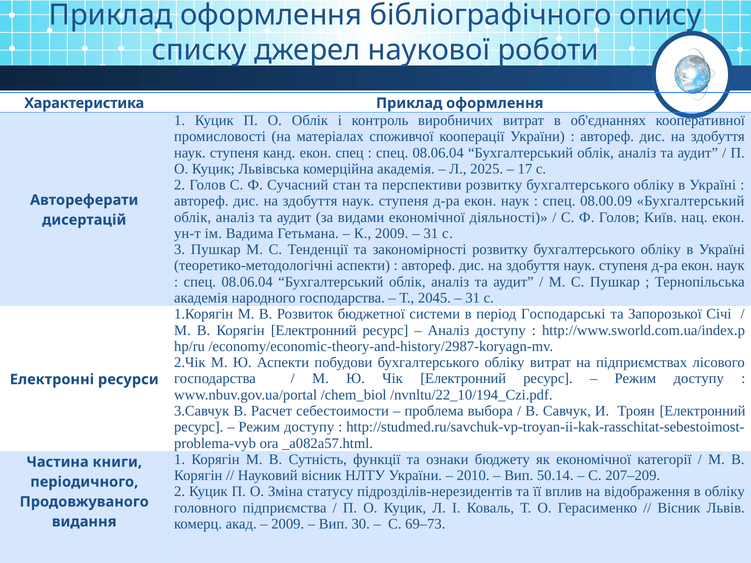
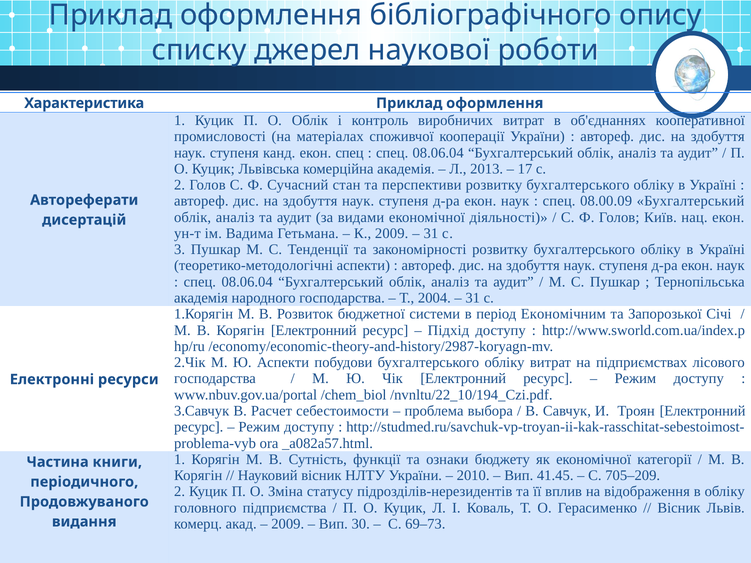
2025: 2025 -> 2013 (487, 169)
2045: 2045 -> 2004 (434, 298)
Господарські: Господарські -> Економічним (563, 314)
Аналіз: Аналіз -> Підхід (448, 330)
50.14: 50.14 -> 41.45 (555, 476)
207–209: 207–209 -> 705–209 (633, 476)
